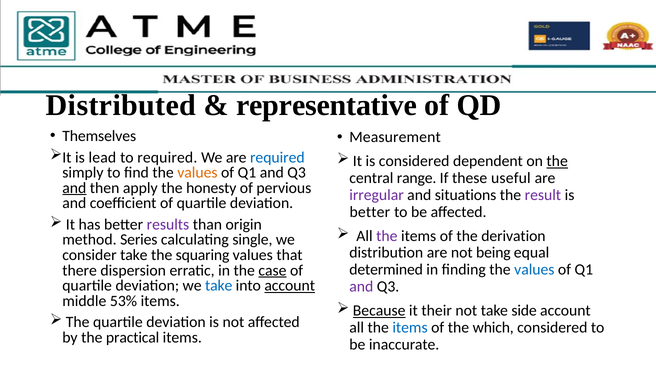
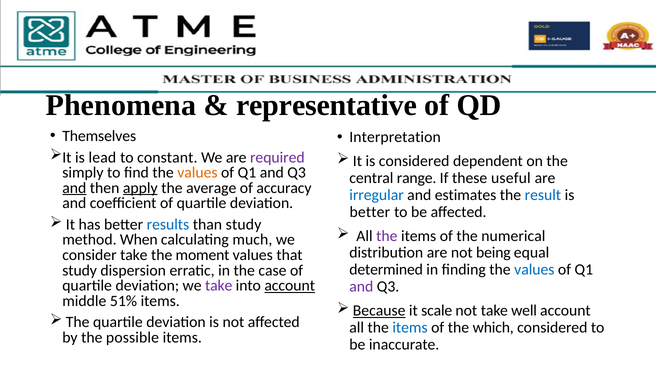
Distributed: Distributed -> Phenomena (121, 105)
Measurement: Measurement -> Interpretation (395, 137)
to required: required -> constant (167, 157)
required colour: blue -> purple (277, 157)
the underline: present -> none (557, 161)
apply underline: none -> present (140, 188)
honesty: honesty -> average (211, 188)
pervious: pervious -> accuracy (284, 188)
irregular colour: purple -> blue (377, 195)
situations: situations -> estimates (466, 195)
result colour: purple -> blue (543, 195)
results colour: purple -> blue (168, 225)
than origin: origin -> study (244, 225)
derivation: derivation -> numerical (513, 236)
Series: Series -> When (139, 240)
single: single -> much (252, 240)
squaring: squaring -> moment (203, 255)
there: there -> study (80, 270)
case underline: present -> none (272, 270)
take colour: blue -> purple (219, 286)
53%: 53% -> 51% (123, 301)
their: their -> scale (437, 311)
side: side -> well (524, 311)
practical: practical -> possible (133, 338)
